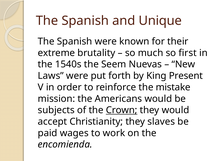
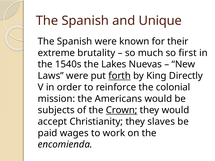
Seem: Seem -> Lakes (114, 64)
forth underline: none -> present (120, 76)
Present: Present -> Directly (186, 76)
mistake: mistake -> colonial (173, 87)
